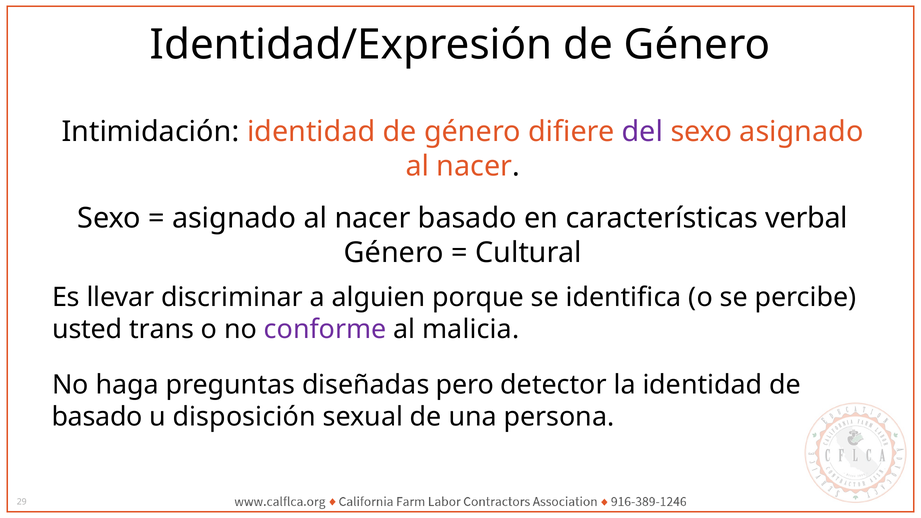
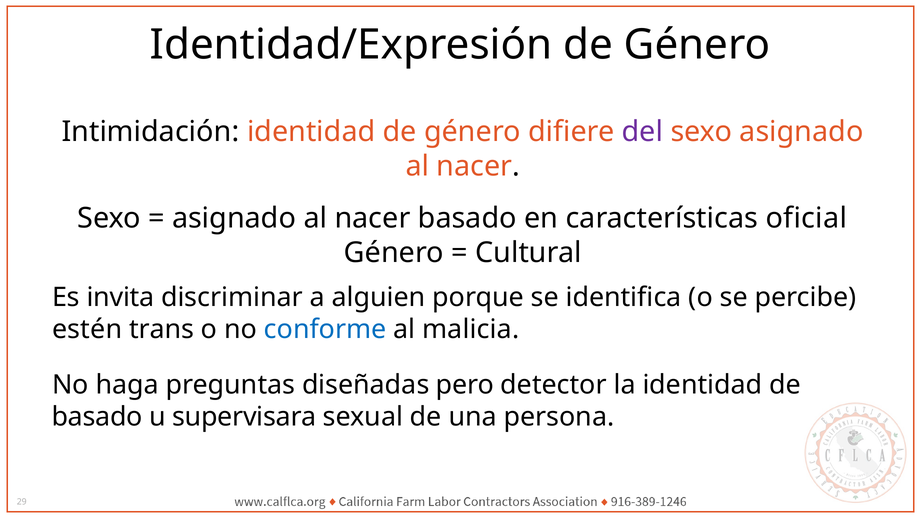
verbal: verbal -> oficial (806, 218)
llevar: llevar -> invita (120, 297)
usted: usted -> estén (87, 330)
conforme colour: purple -> blue (325, 330)
disposición: disposición -> supervisara (244, 417)
